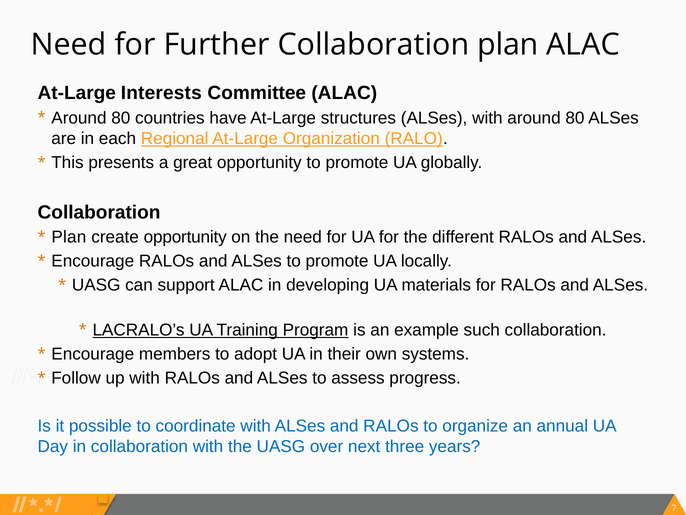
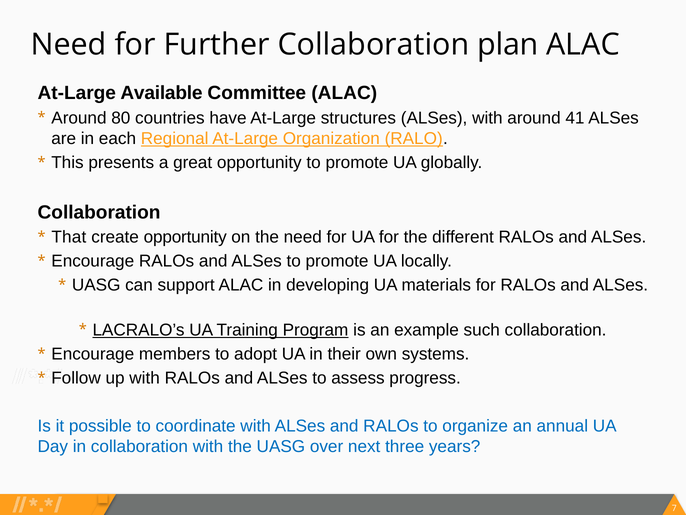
Interests: Interests -> Available (161, 93)
with around 80: 80 -> 41 (575, 118)
Plan: Plan -> That (69, 237)
